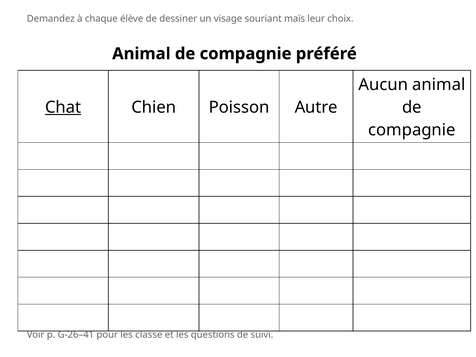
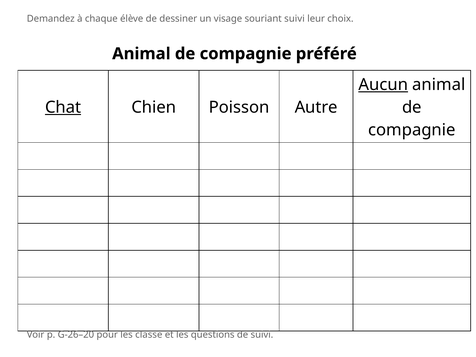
souriant maïs: maïs -> suivi (294, 19)
Aucun underline: none -> present (383, 85)
G-26–41: G-26–41 -> G-26–20 (76, 335)
